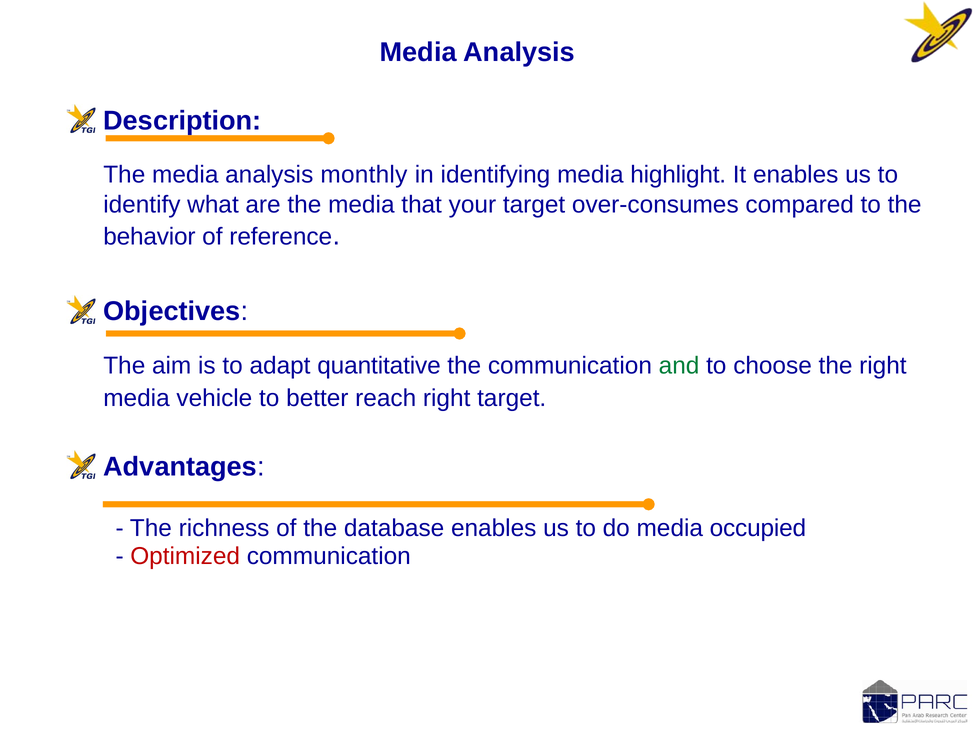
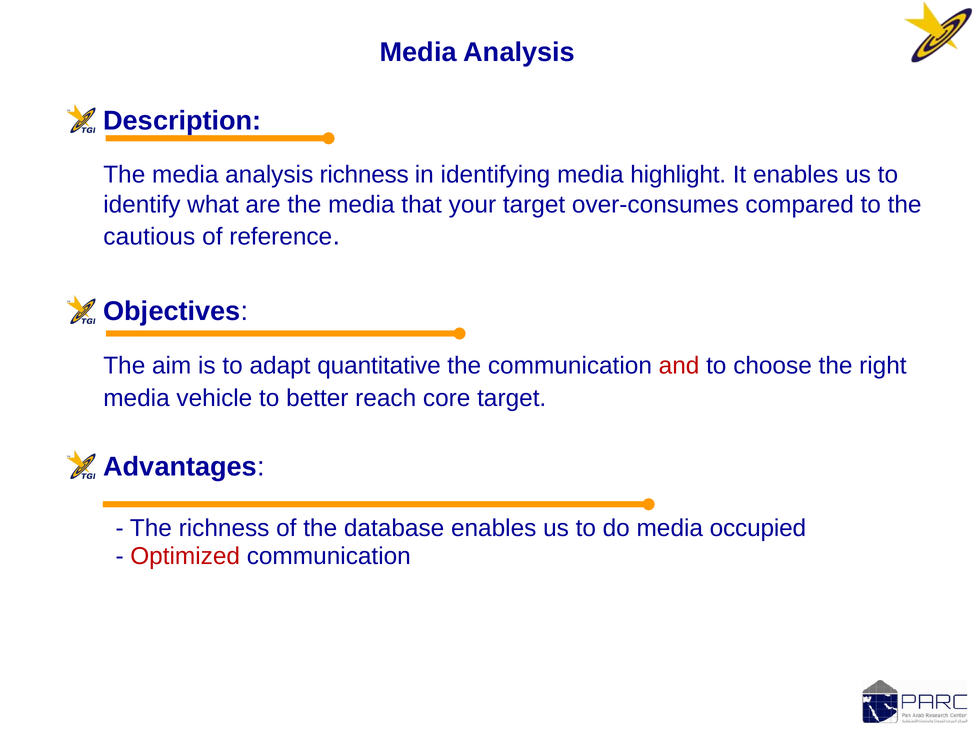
analysis monthly: monthly -> richness (364, 175)
behavior: behavior -> cautious (149, 236)
and colour: green -> red (679, 366)
reach right: right -> core (447, 398)
